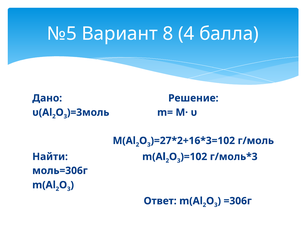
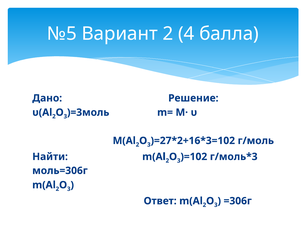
Вариант 8: 8 -> 2 (168, 34)
